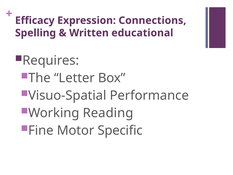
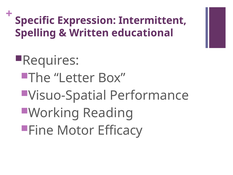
Efficacy: Efficacy -> Specific (35, 20)
Connections: Connections -> Intermittent (152, 20)
Specific: Specific -> Efficacy (120, 130)
